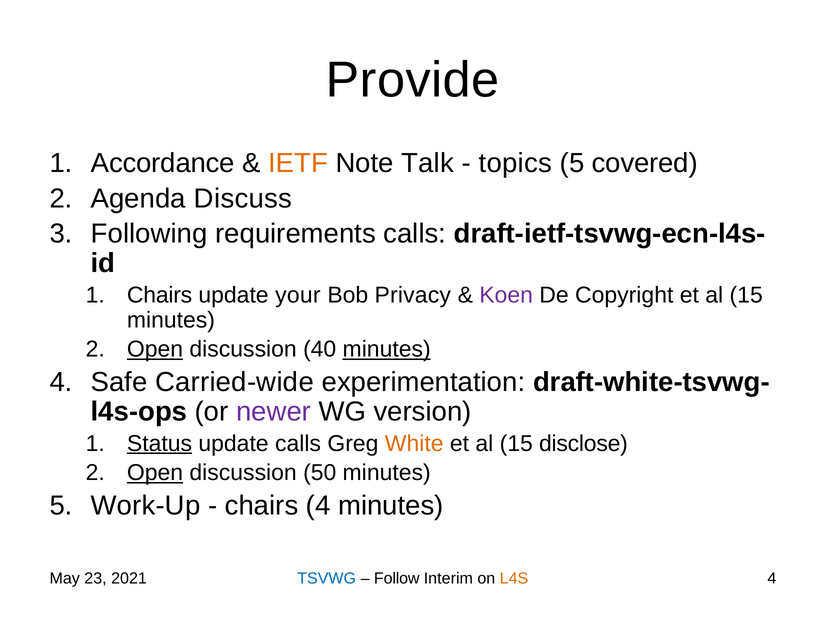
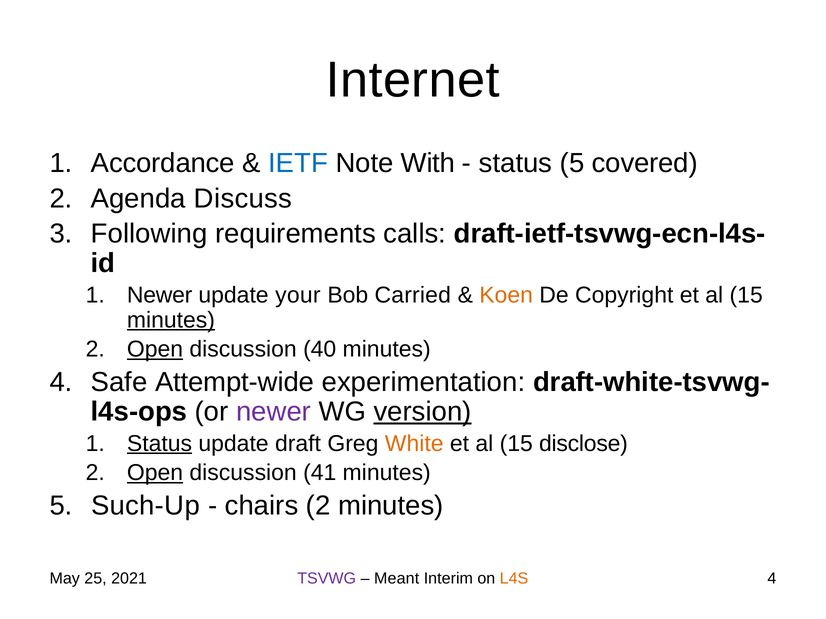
Provide: Provide -> Internet (413, 80)
IETF colour: orange -> blue (298, 163)
Talk: Talk -> With (428, 163)
topics: topics -> status (516, 163)
Chairs: Chairs -> Newer (160, 295)
Privacy: Privacy -> Carried (413, 295)
Koen colour: purple -> orange (506, 295)
minutes underline: none -> present (171, 320)
minutes underline: present -> none (387, 350)
Carried-wide: Carried-wide -> Attempt-wide (235, 382)
version underline: none -> present (423, 412)
update calls: calls -> draft (298, 444)
50: 50 -> 41 (320, 473)
Work-Up: Work-Up -> Such-Up (146, 506)
chairs 4: 4 -> 2 (318, 506)
23: 23 -> 25 (96, 579)
TSVWG colour: blue -> purple (327, 579)
Follow: Follow -> Meant (397, 579)
